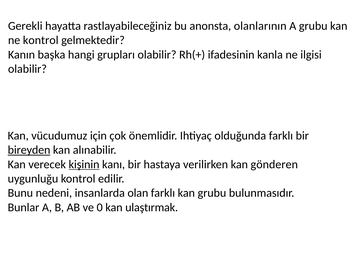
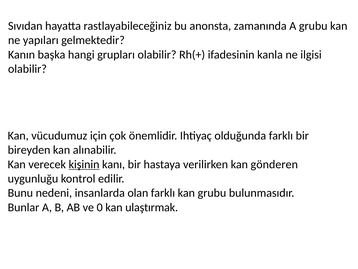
Gerekli: Gerekli -> Sıvıdan (25, 26)
olanlarının: olanlarının -> zamanında (260, 26)
ne kontrol: kontrol -> yapıları (41, 40)
bireyden underline: present -> none (29, 150)
